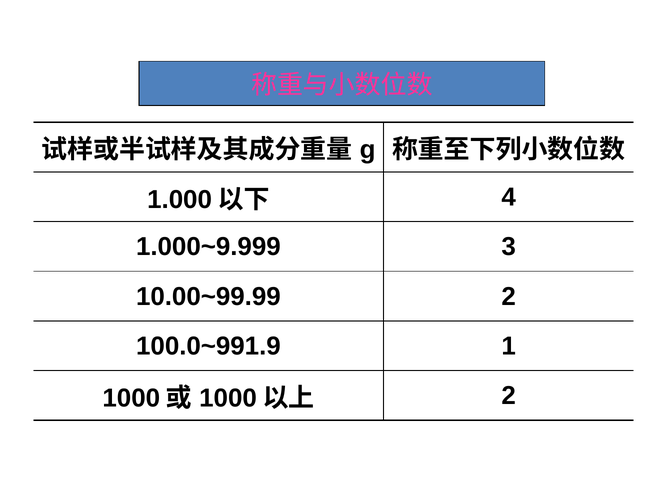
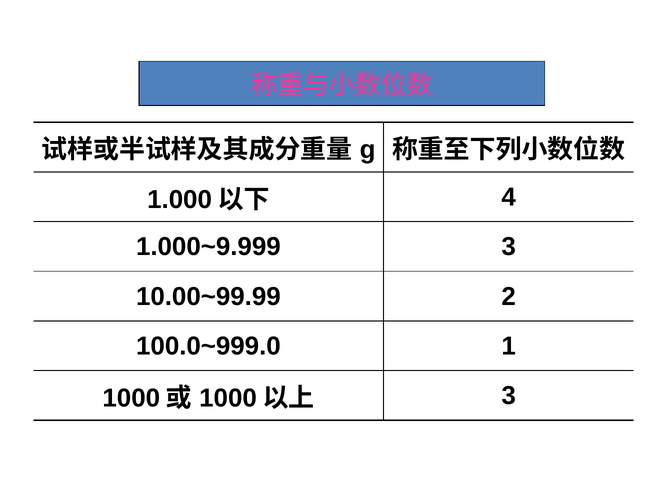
100.0~991.9: 100.0~991.9 -> 100.0~999.0 (208, 346)
2: 2 -> 3 (509, 396)
